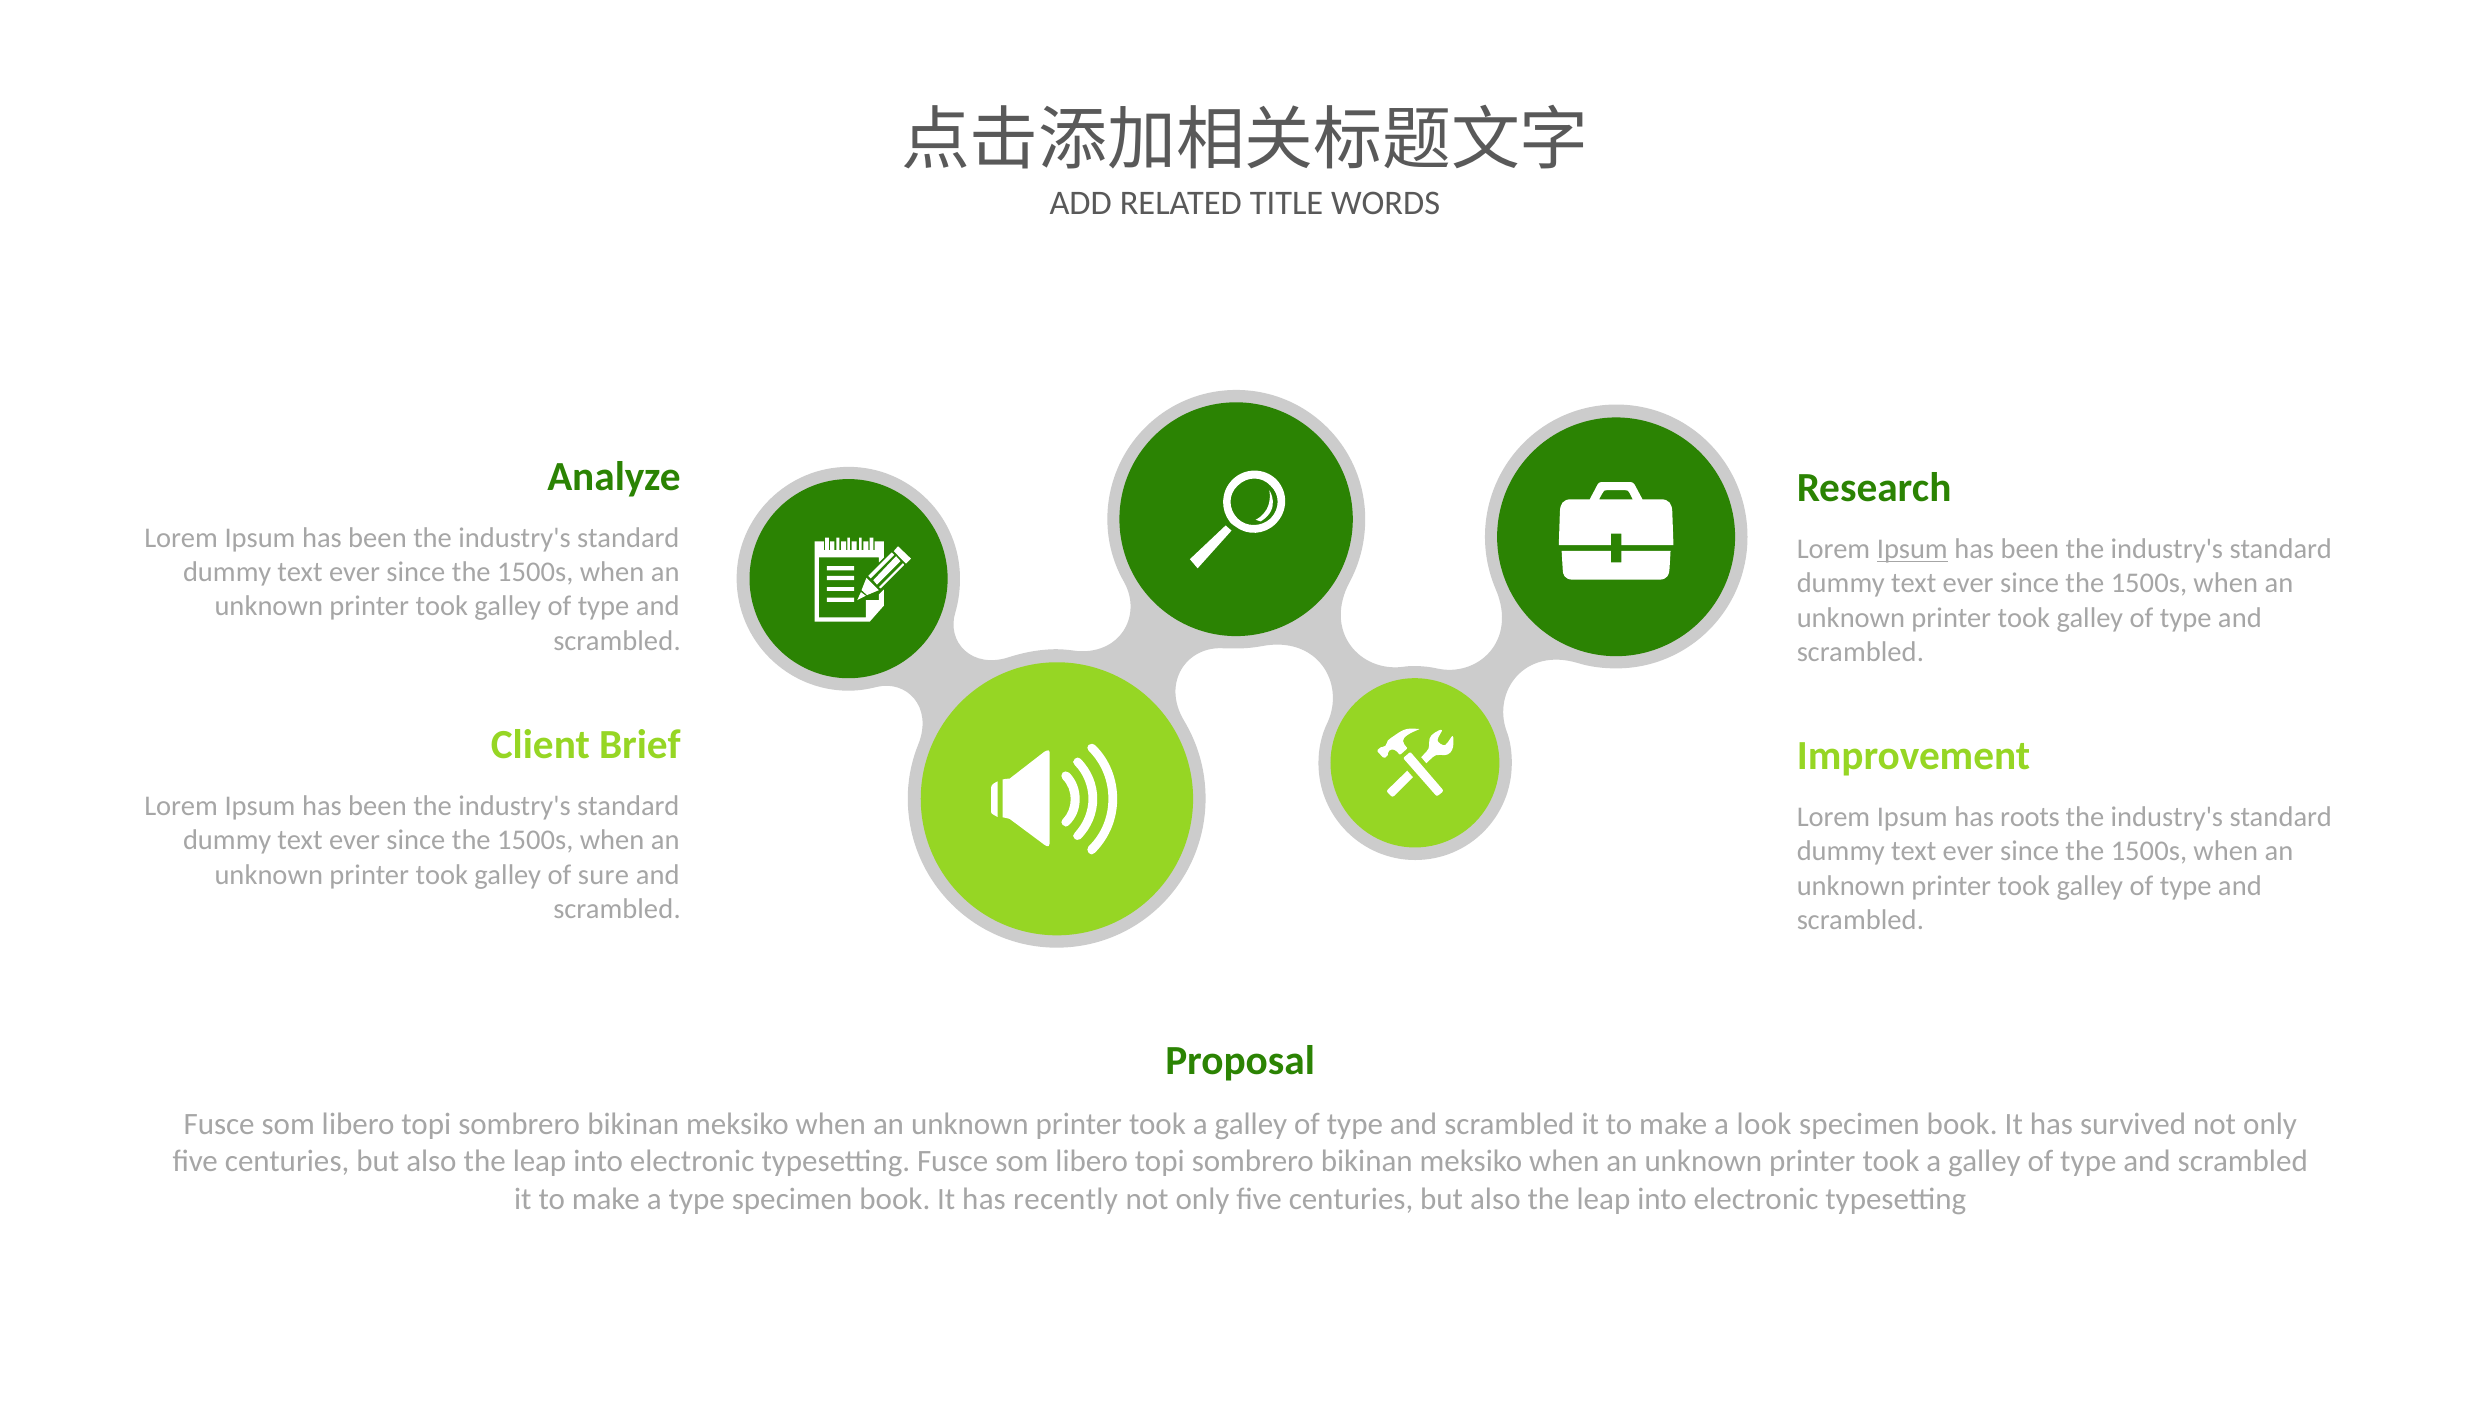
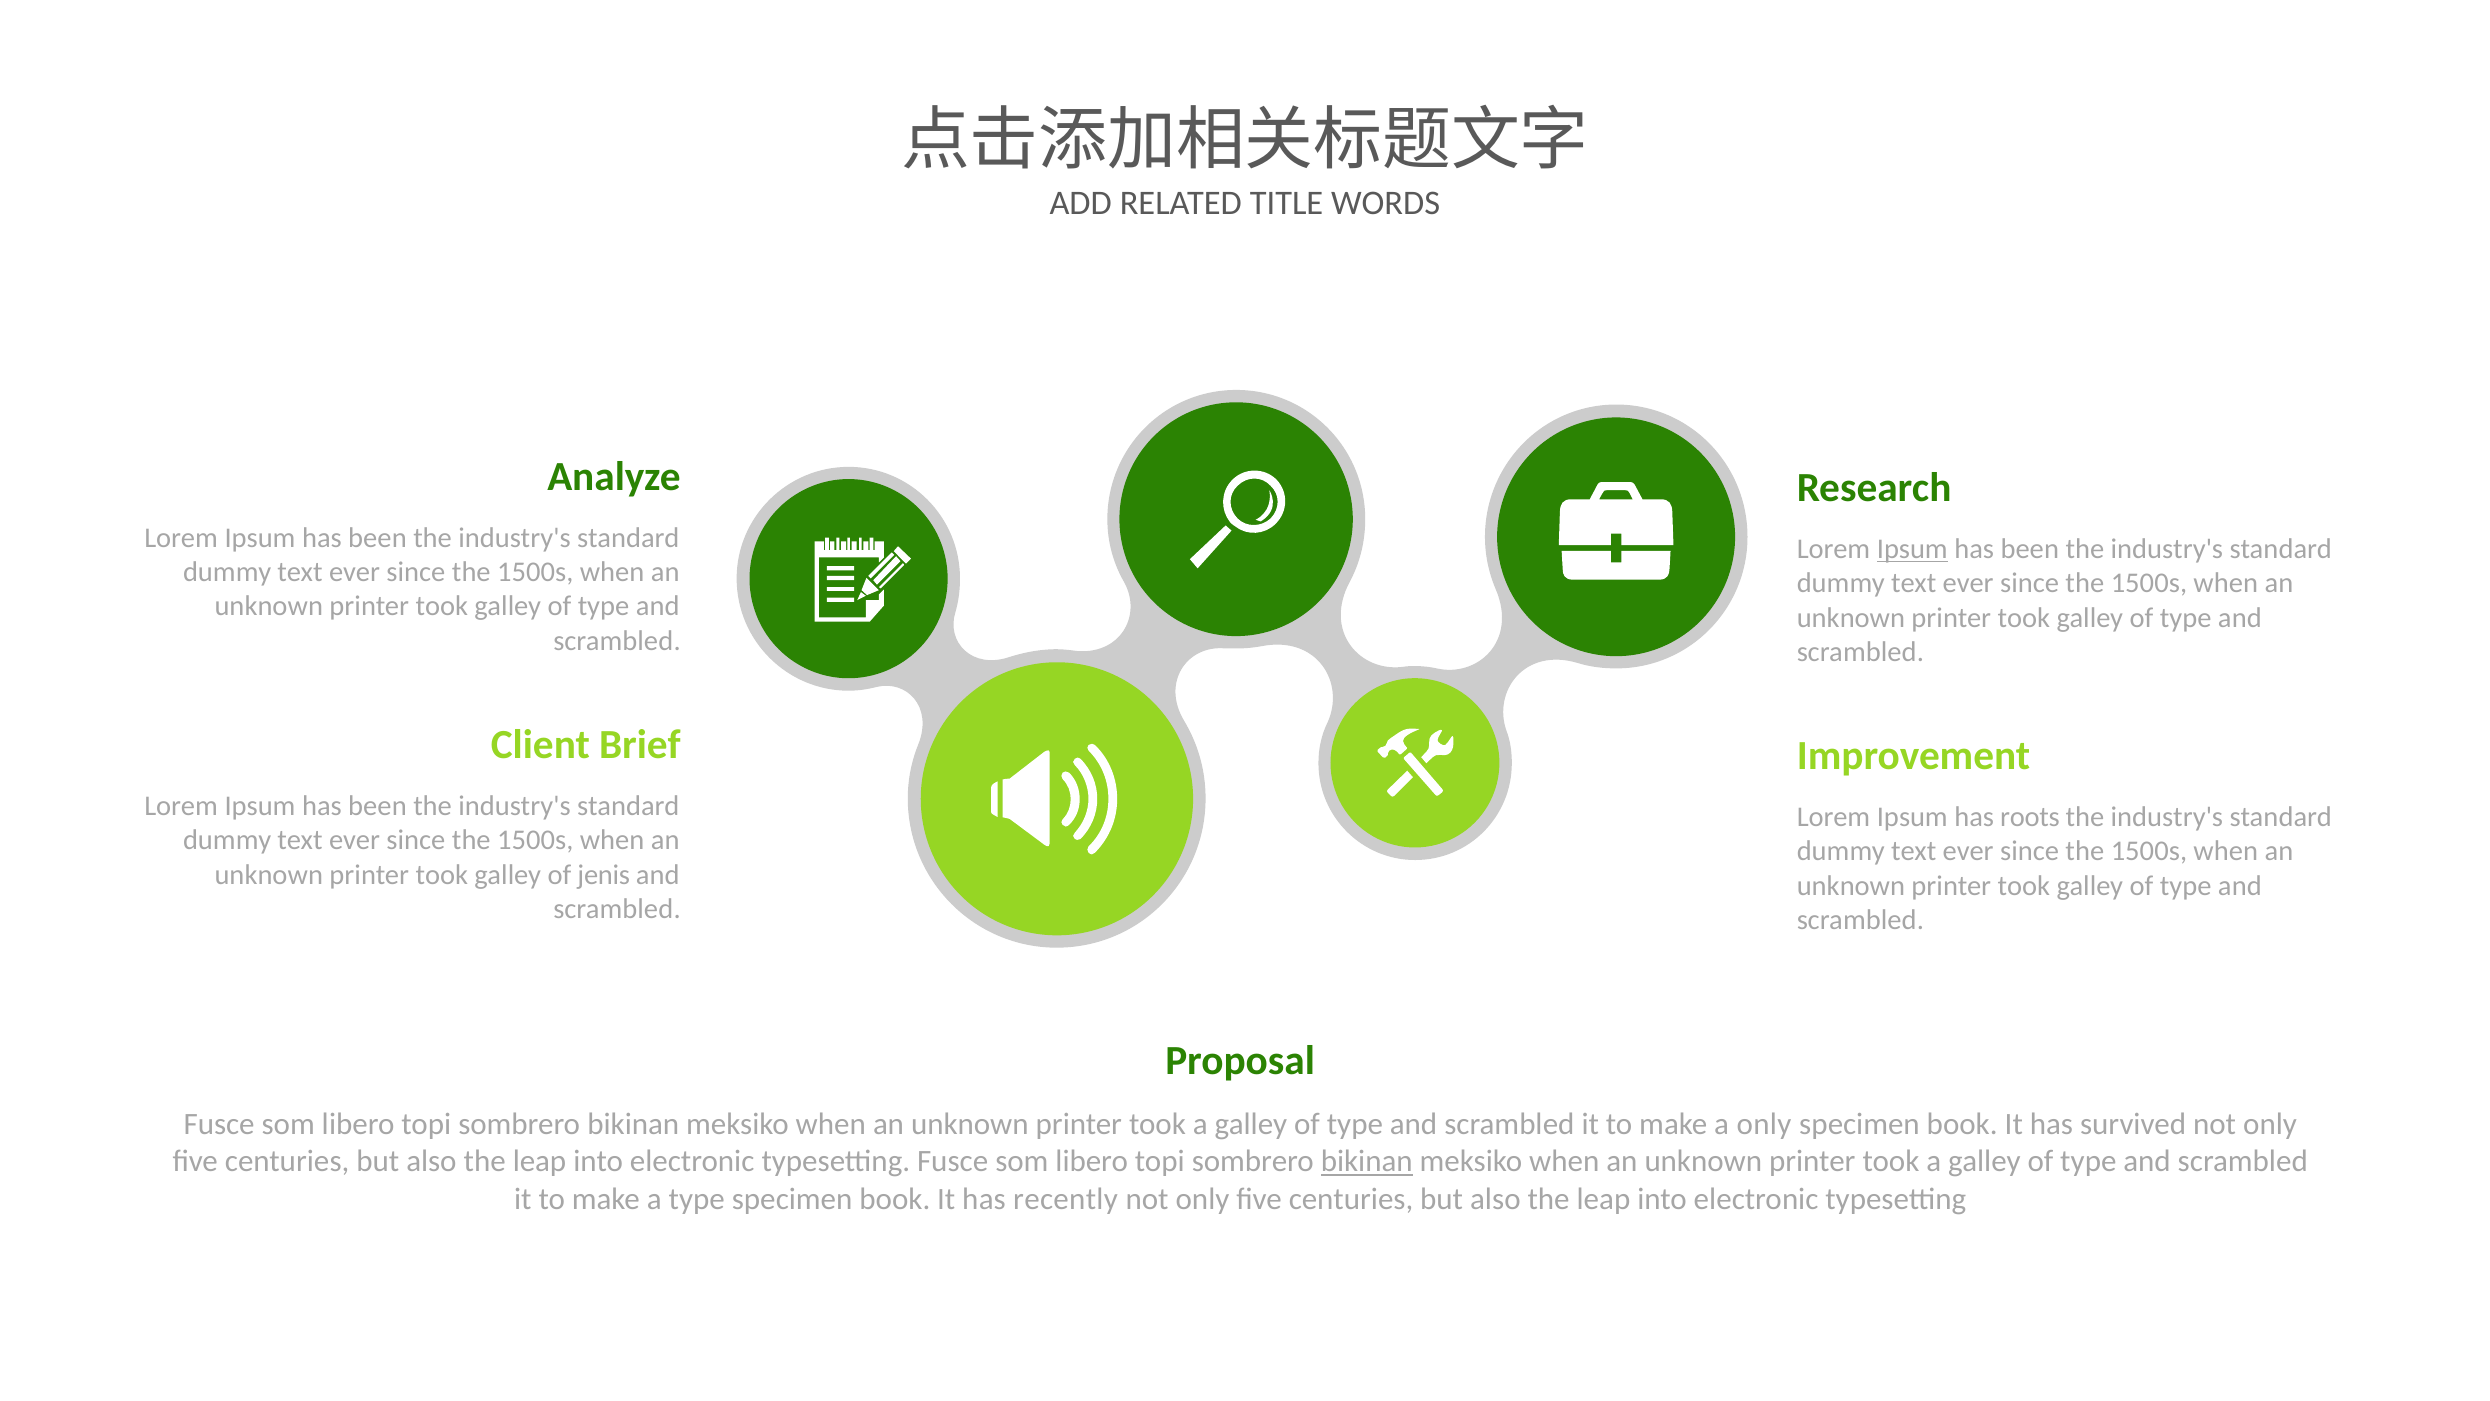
sure: sure -> jenis (604, 874)
a look: look -> only (1764, 1124)
bikinan underline: none -> present (1367, 1161)
